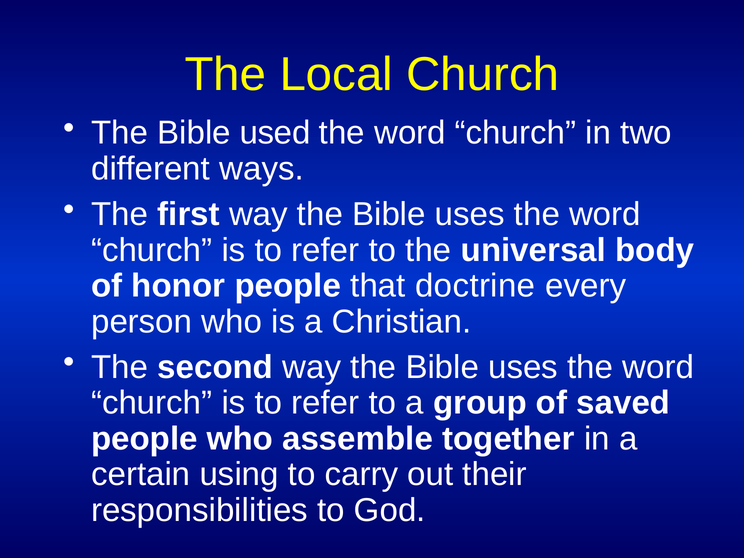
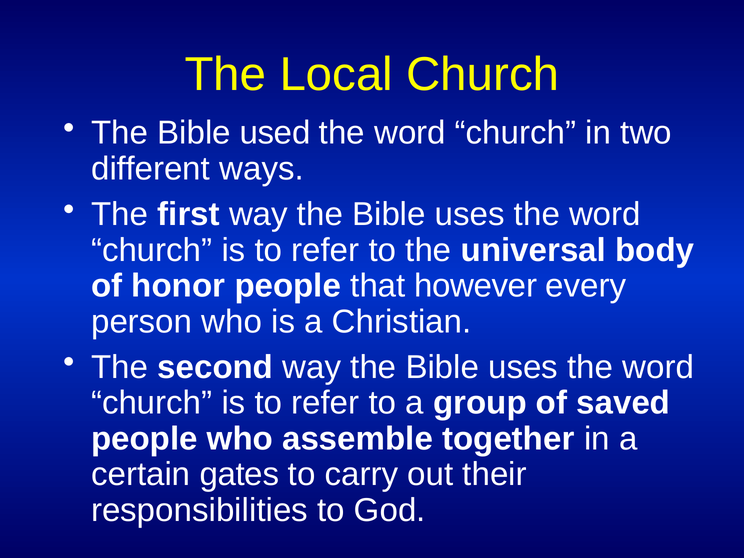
doctrine: doctrine -> however (476, 286)
using: using -> gates (239, 474)
